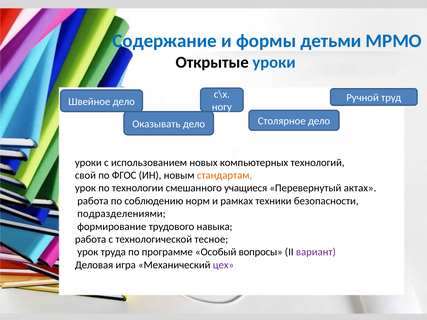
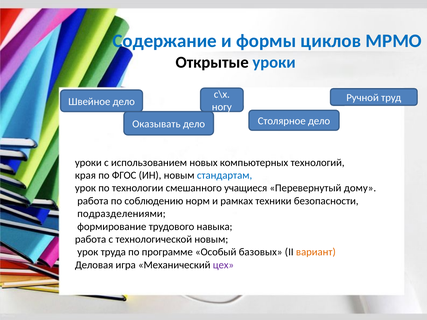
детьми: детьми -> циклов (331, 41)
свой: свой -> края (85, 175)
стандартам colour: orange -> blue (225, 175)
актах: актах -> дому (360, 188)
технологической тесное: тесное -> новым (211, 239)
вопросы: вопросы -> базовых (261, 252)
вариант colour: purple -> orange (316, 252)
